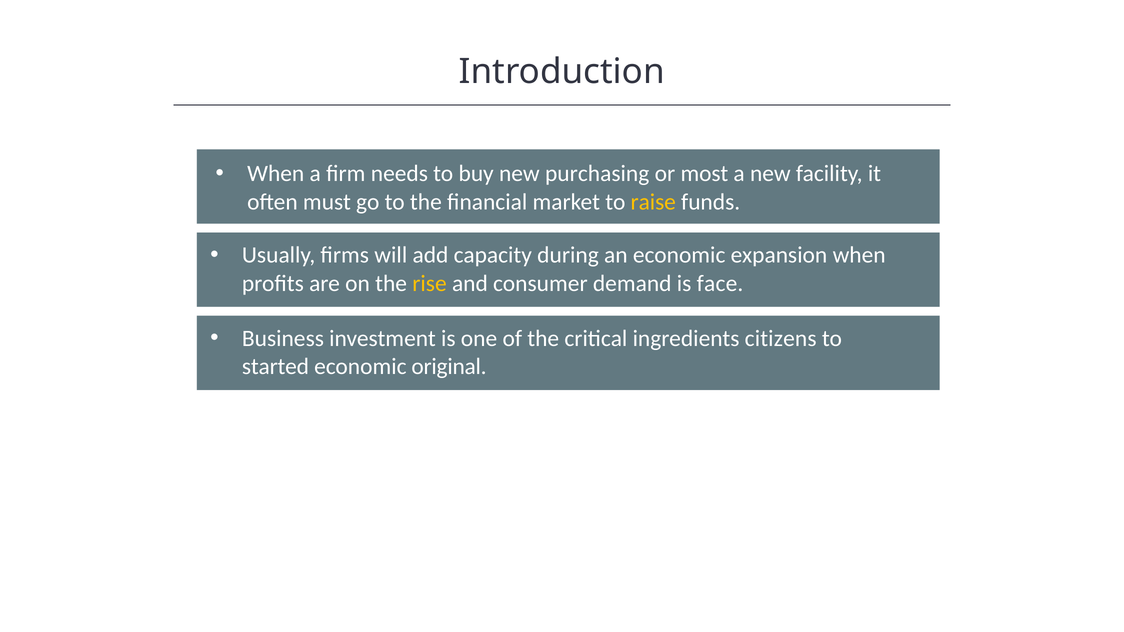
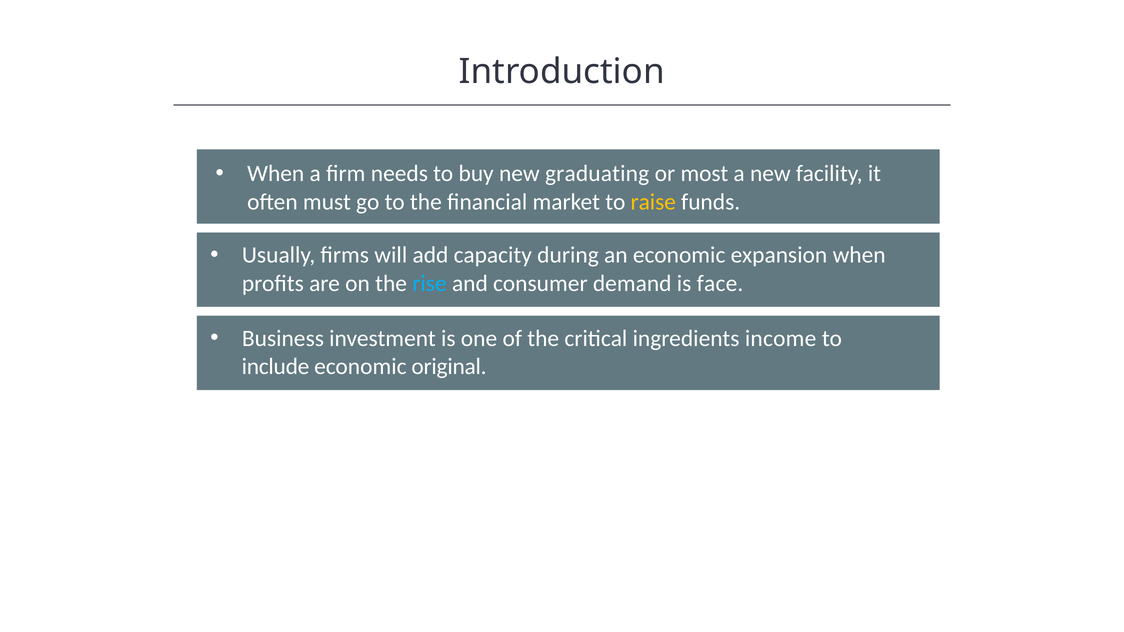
purchasing: purchasing -> graduating (597, 174)
rise colour: yellow -> light blue (429, 283)
citizens: citizens -> income (781, 339)
started: started -> include (276, 367)
